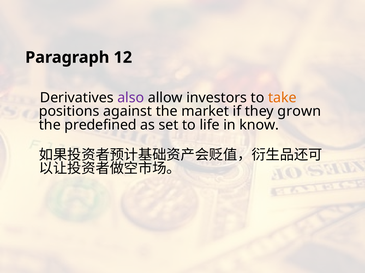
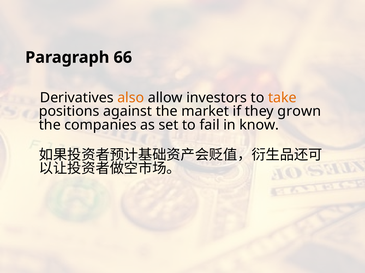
12: 12 -> 66 (123, 58)
also colour: purple -> orange (131, 98)
predefined: predefined -> companies (101, 125)
life: life -> fail (210, 125)
